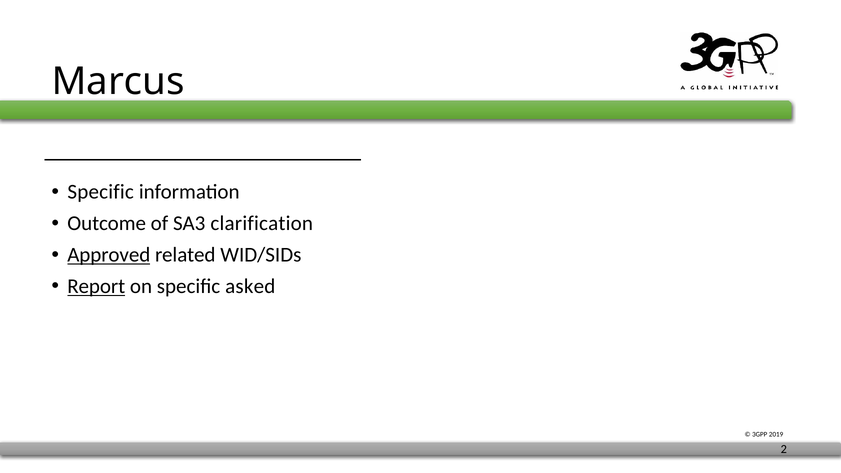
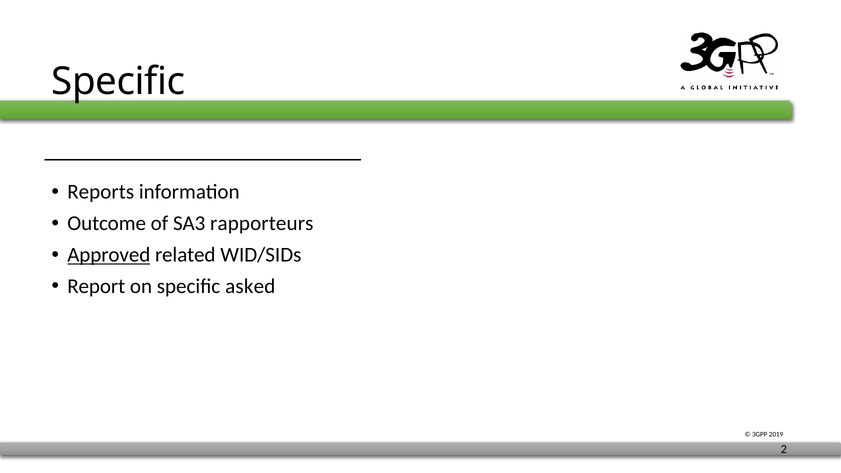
Marcus: Marcus -> Specific (118, 82)
Specific: Specific -> Reports (101, 192)
clarification: clarification -> rapporteurs (262, 223)
Report underline: present -> none (96, 286)
